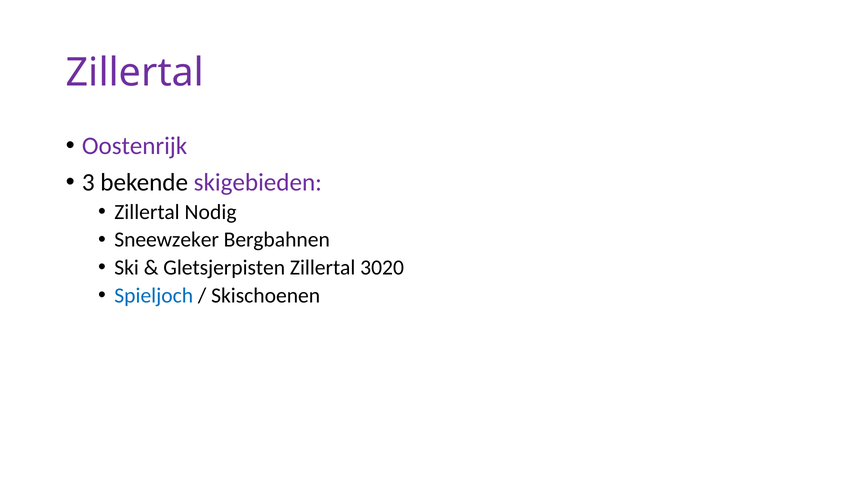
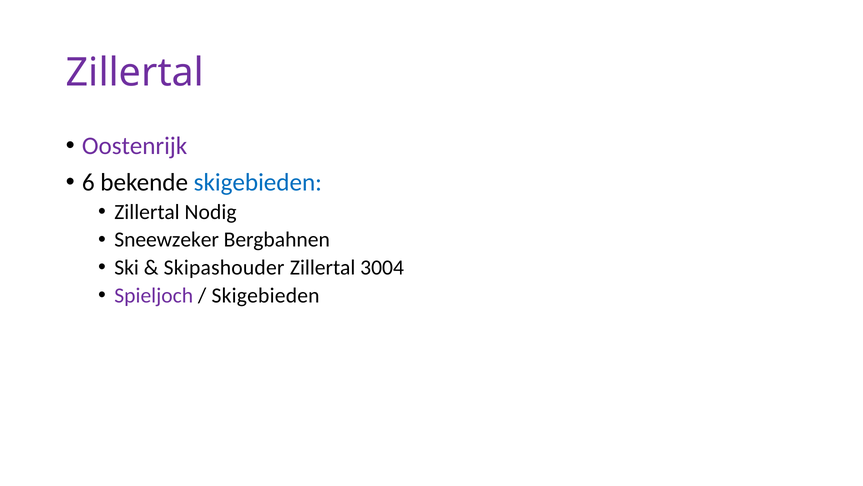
3: 3 -> 6 (88, 182)
skigebieden colour: purple -> blue (258, 182)
Gletsjerpisten: Gletsjerpisten -> Skipashouder (224, 267)
3020: 3020 -> 3004 (382, 267)
Spieljoch colour: blue -> purple (154, 295)
Skischoenen: Skischoenen -> Skigebieden (266, 295)
